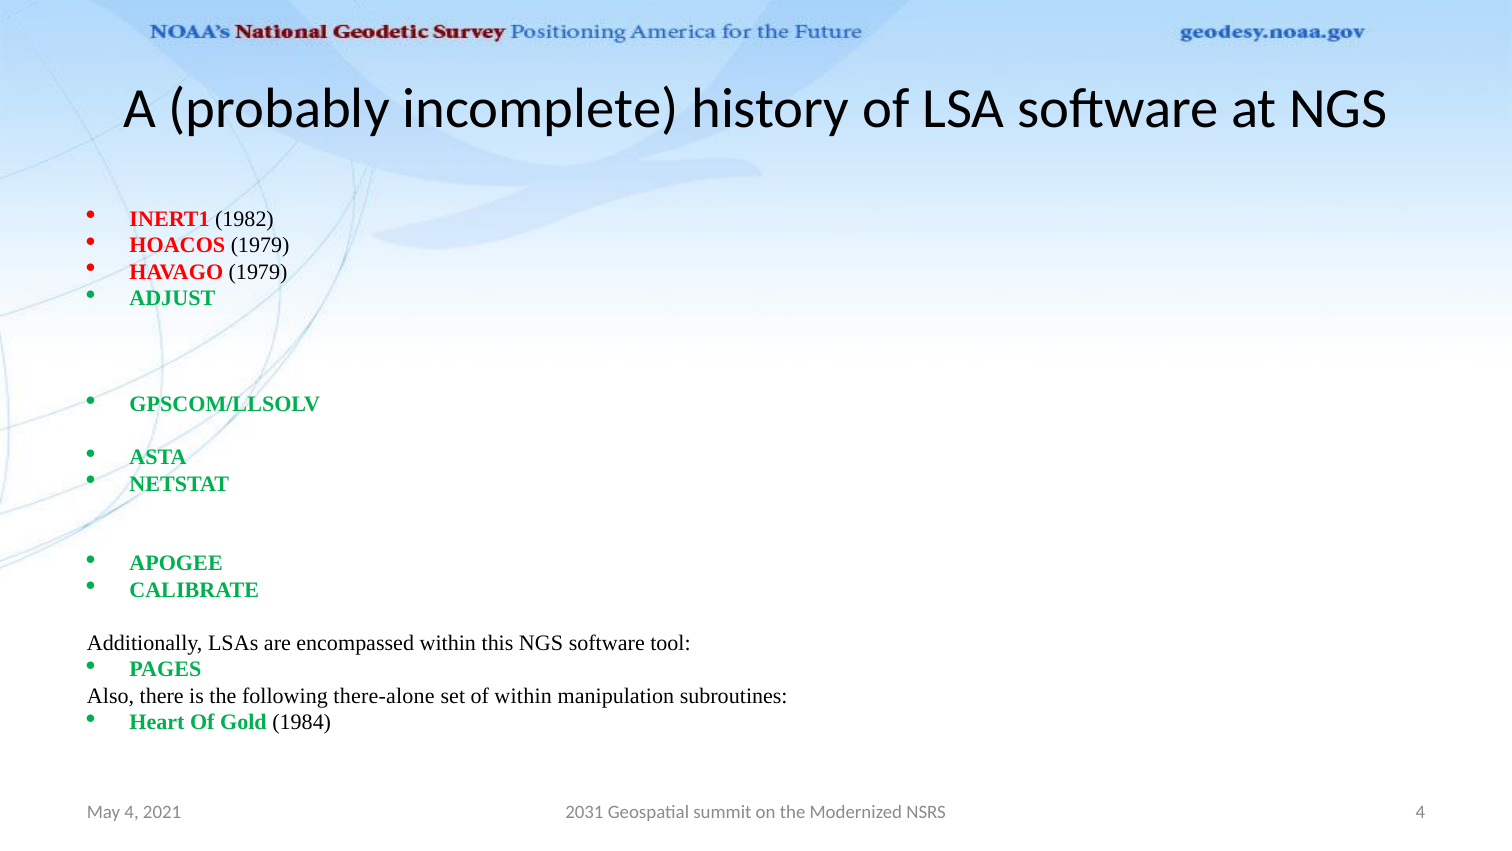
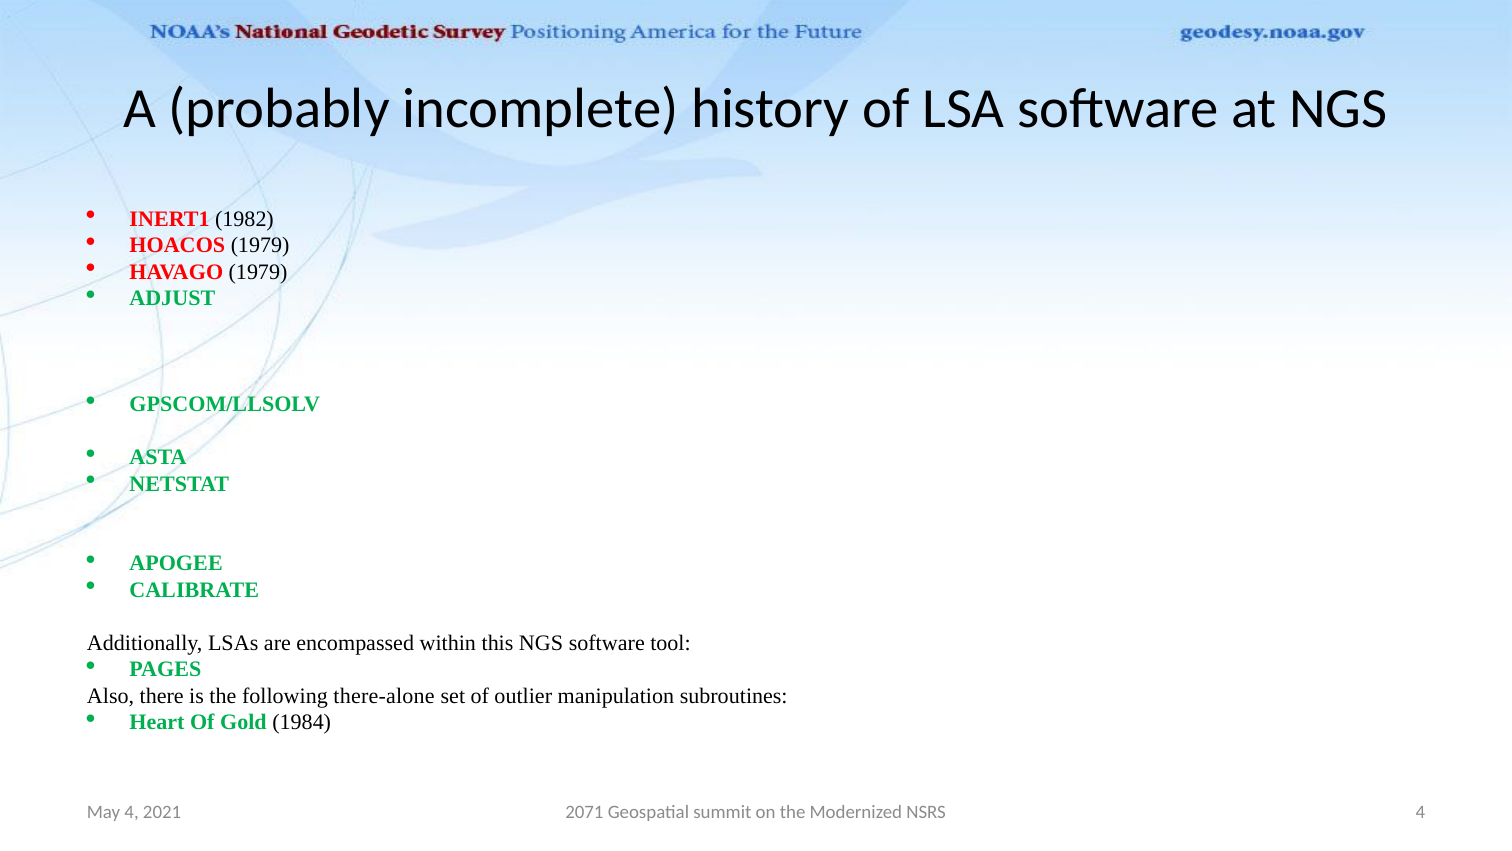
of within: within -> outlier (523, 695)
2031: 2031 -> 2071 (584, 812)
